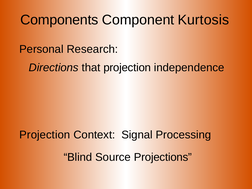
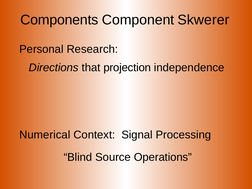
Kurtosis: Kurtosis -> Skwerer (203, 20)
Projection: Projection -> Numerical (45, 135)
Projections: Projections -> Operations (163, 157)
